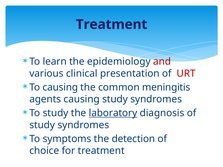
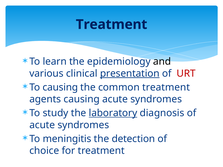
and colour: red -> black (162, 62)
presentation underline: none -> present (130, 74)
common meningitis: meningitis -> treatment (166, 87)
causing study: study -> acute (115, 99)
study: study -> acute (42, 125)
symptoms: symptoms -> meningitis (67, 139)
